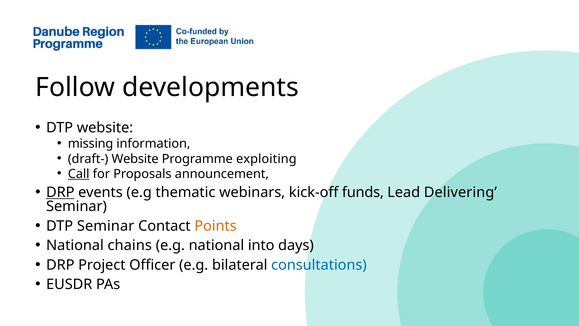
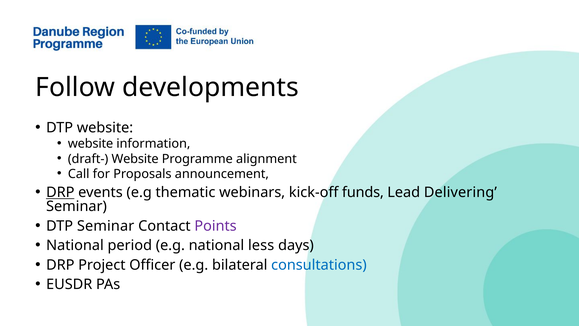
missing: missing -> website (91, 144)
exploiting: exploiting -> alignment (266, 159)
Call underline: present -> none (79, 174)
Points colour: orange -> purple (216, 226)
chains: chains -> period (130, 245)
into: into -> less (261, 245)
